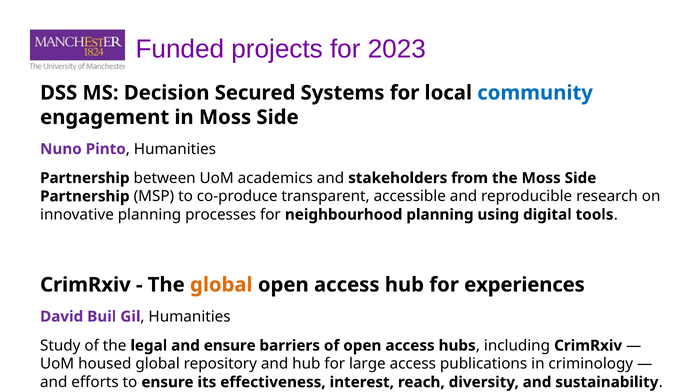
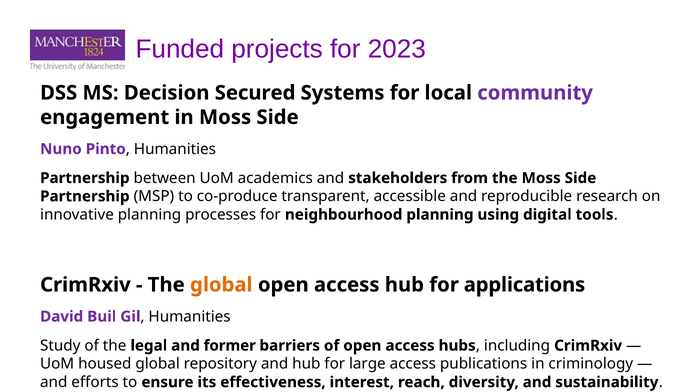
community colour: blue -> purple (535, 93)
experiences: experiences -> applications (524, 285)
and ensure: ensure -> former (230, 346)
